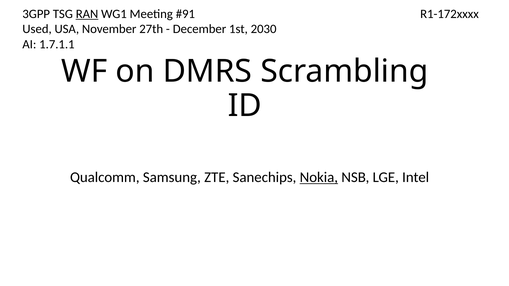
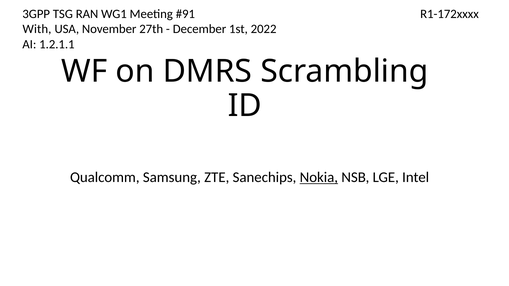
RAN underline: present -> none (87, 14)
Used: Used -> With (37, 29)
2030: 2030 -> 2022 (264, 29)
1.7.1.1: 1.7.1.1 -> 1.2.1.1 (57, 44)
